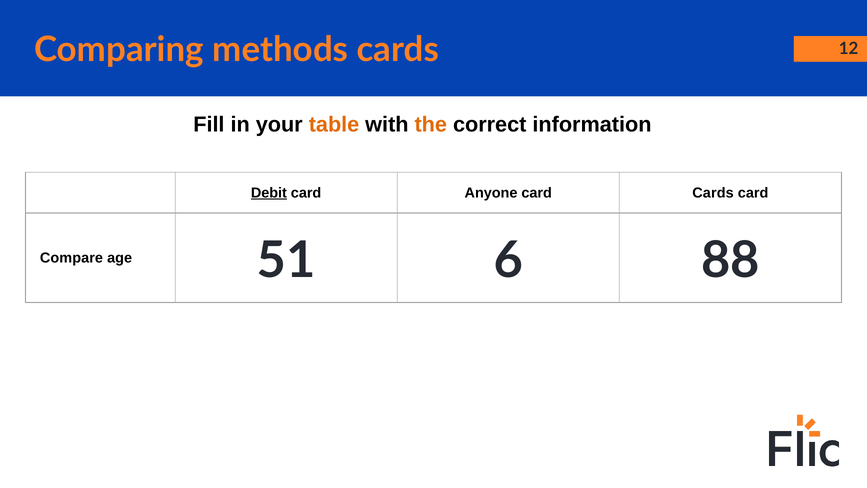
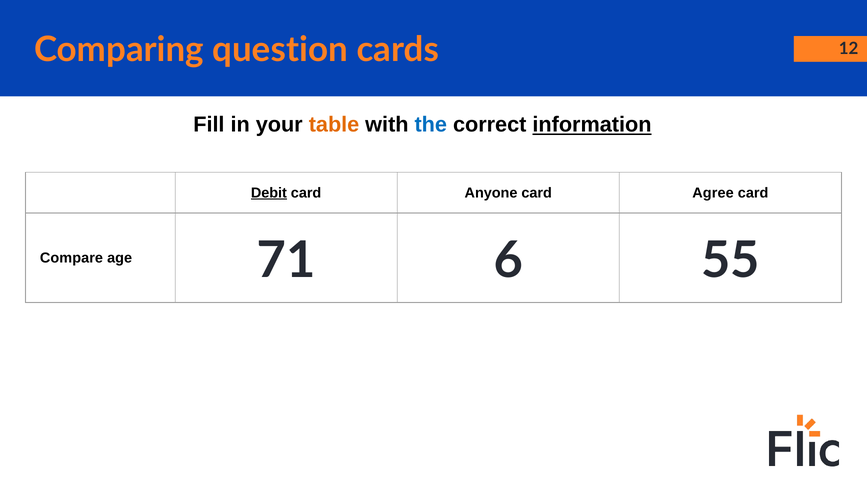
methods: methods -> question (280, 50)
the colour: orange -> blue (431, 125)
information underline: none -> present (592, 125)
card Cards: Cards -> Agree (713, 193)
51: 51 -> 71 (286, 260)
88: 88 -> 55 (730, 260)
